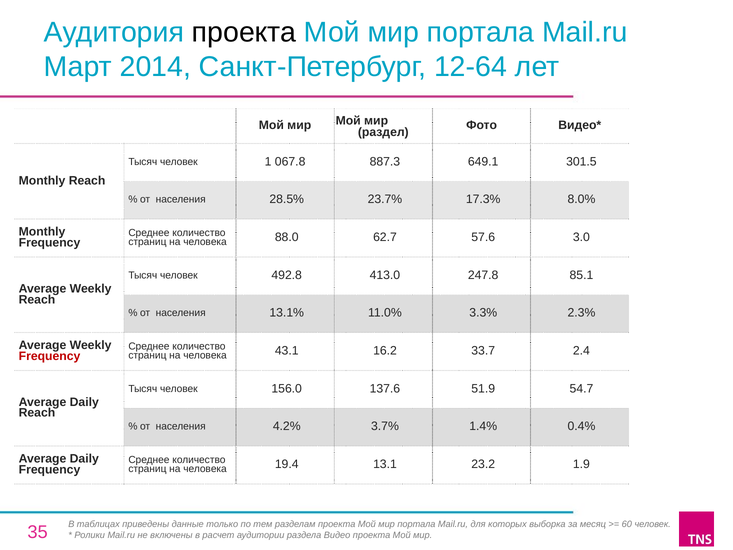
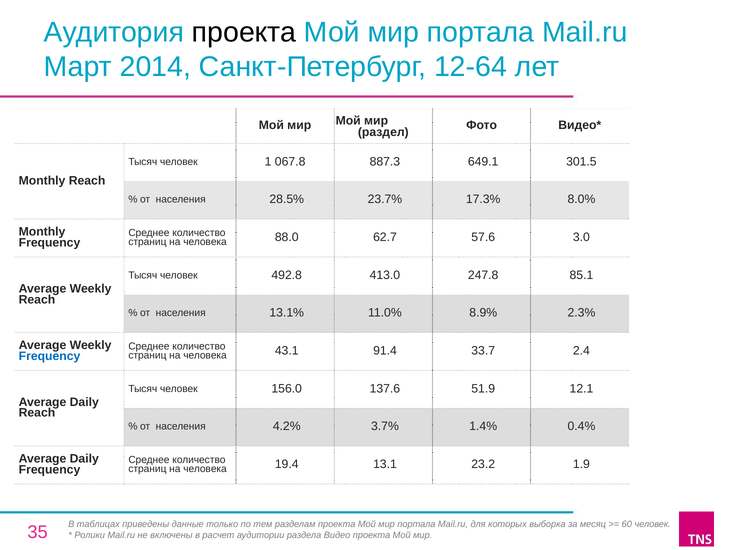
3.3%: 3.3% -> 8.9% (483, 313)
Frequency colour: red -> blue (50, 356)
16.2: 16.2 -> 91.4 (385, 351)
54.7: 54.7 -> 12.1 (581, 388)
